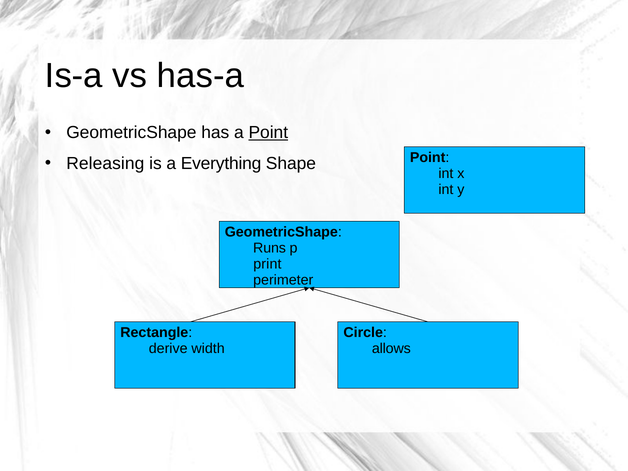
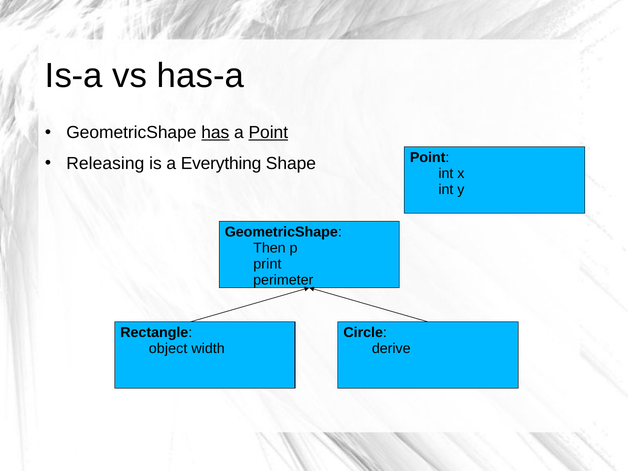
has underline: none -> present (215, 133)
Runs: Runs -> Then (269, 248)
derive: derive -> object (168, 349)
allows: allows -> derive (391, 349)
